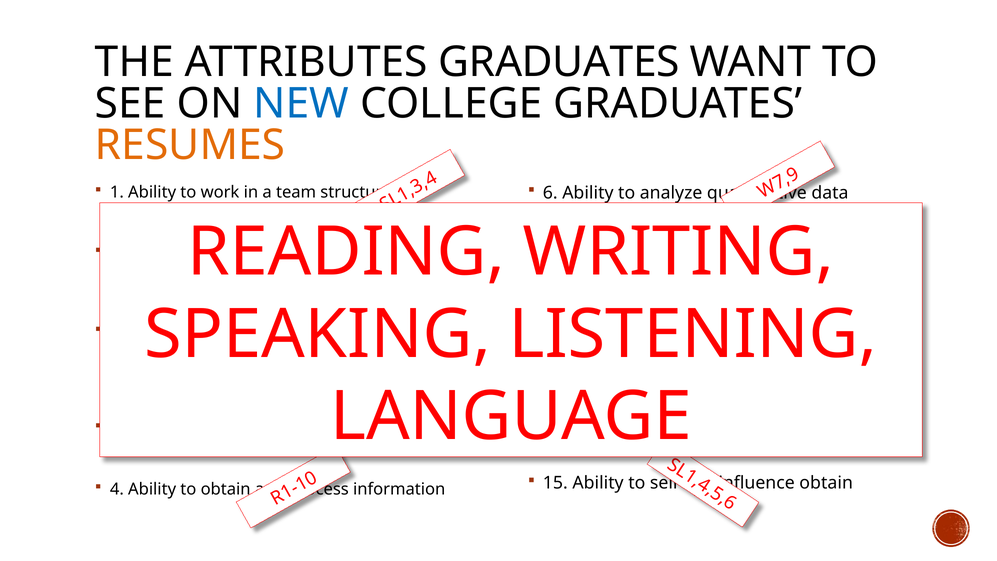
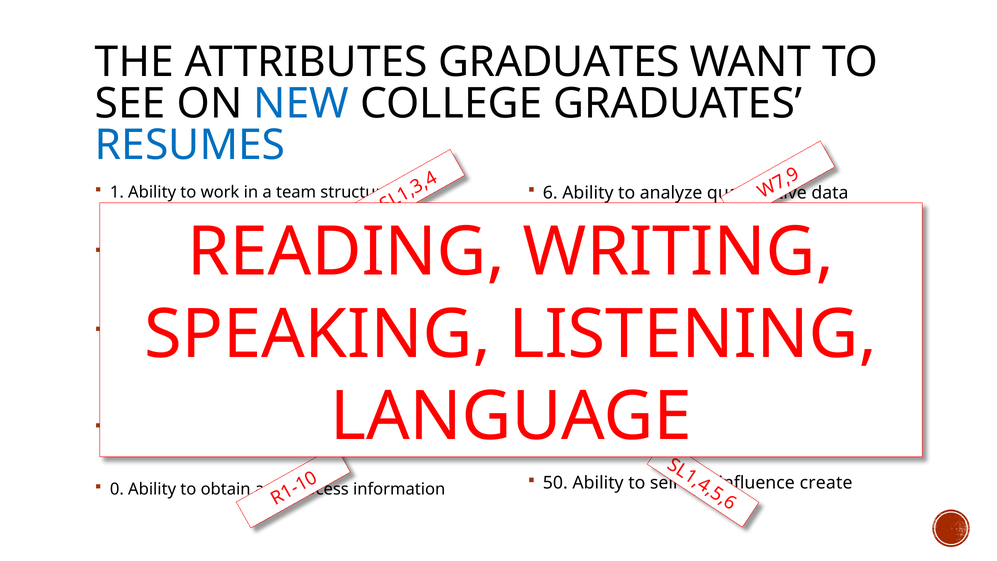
RESUMES colour: orange -> blue (190, 145)
15: 15 -> 50 (555, 483)
obtain: obtain -> create (826, 483)
4: 4 -> 0 (117, 489)
